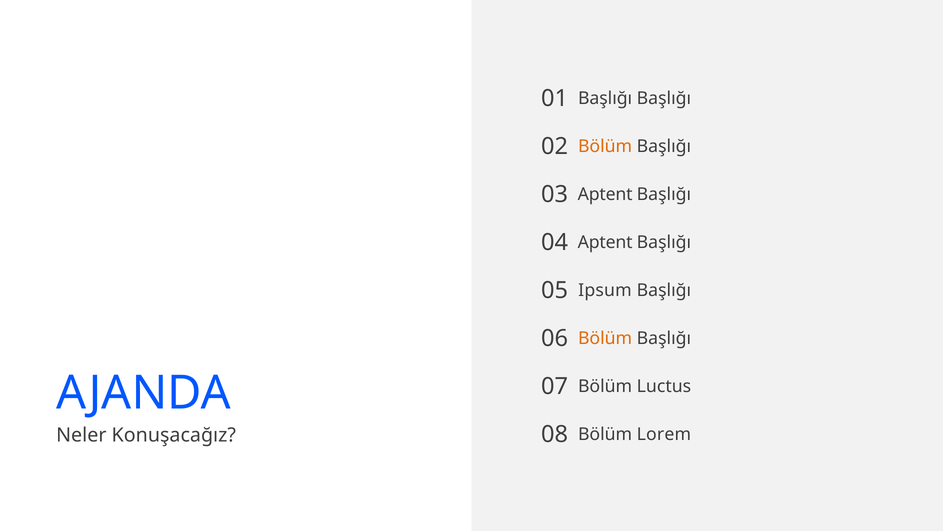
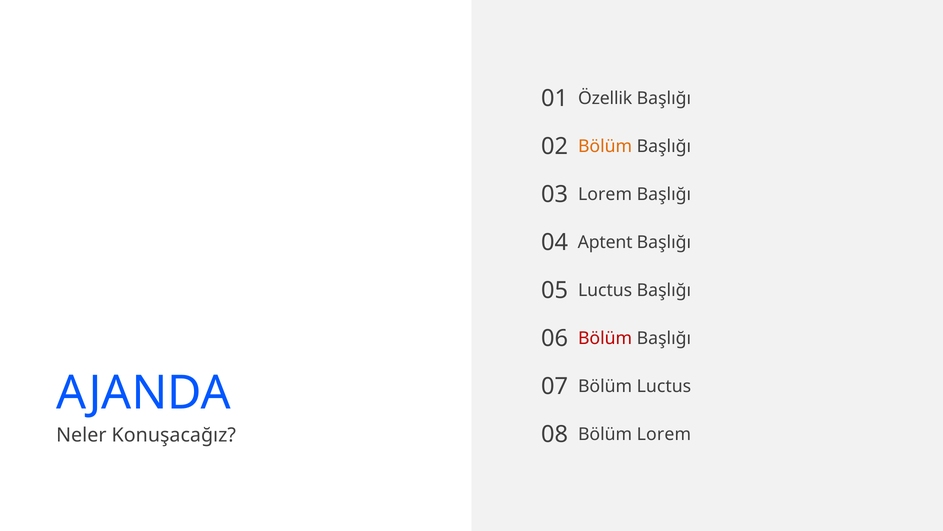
Başlığı: Başlığı -> Özellik (605, 98)
Aptent: Aptent -> Lorem (605, 194)
Ipsum: Ipsum -> Luctus (605, 290)
Bölüm colour: orange -> red (605, 338)
